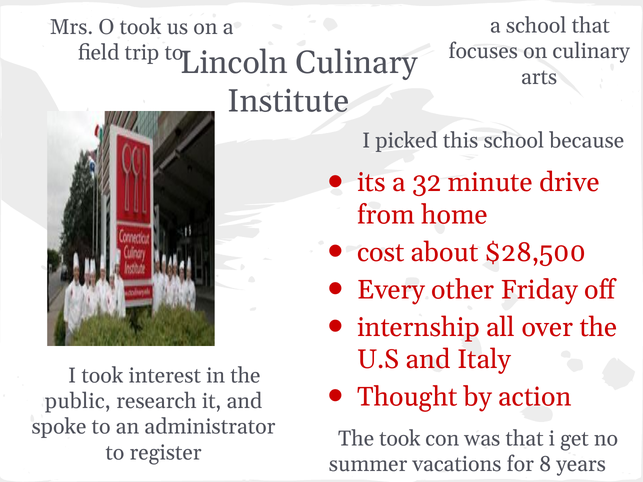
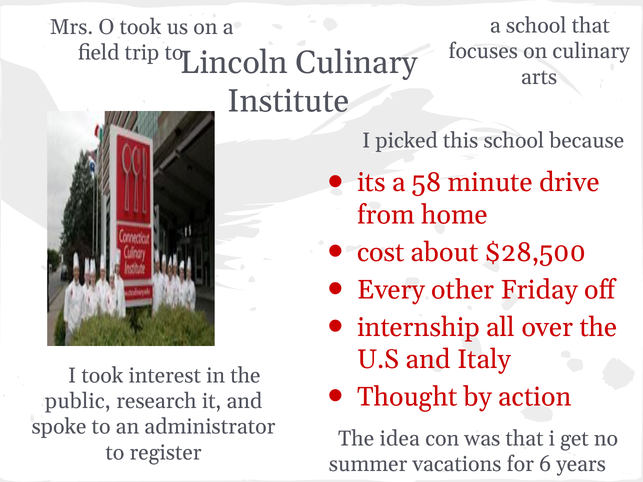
32: 32 -> 58 (427, 183)
The took: took -> idea (400, 439)
8: 8 -> 6 (545, 464)
